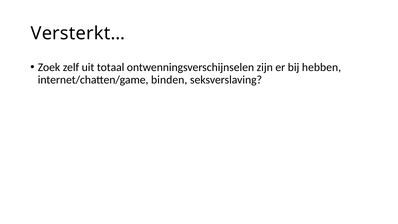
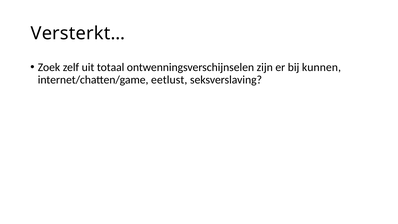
hebben: hebben -> kunnen (321, 67)
binden: binden -> eetlust (169, 80)
